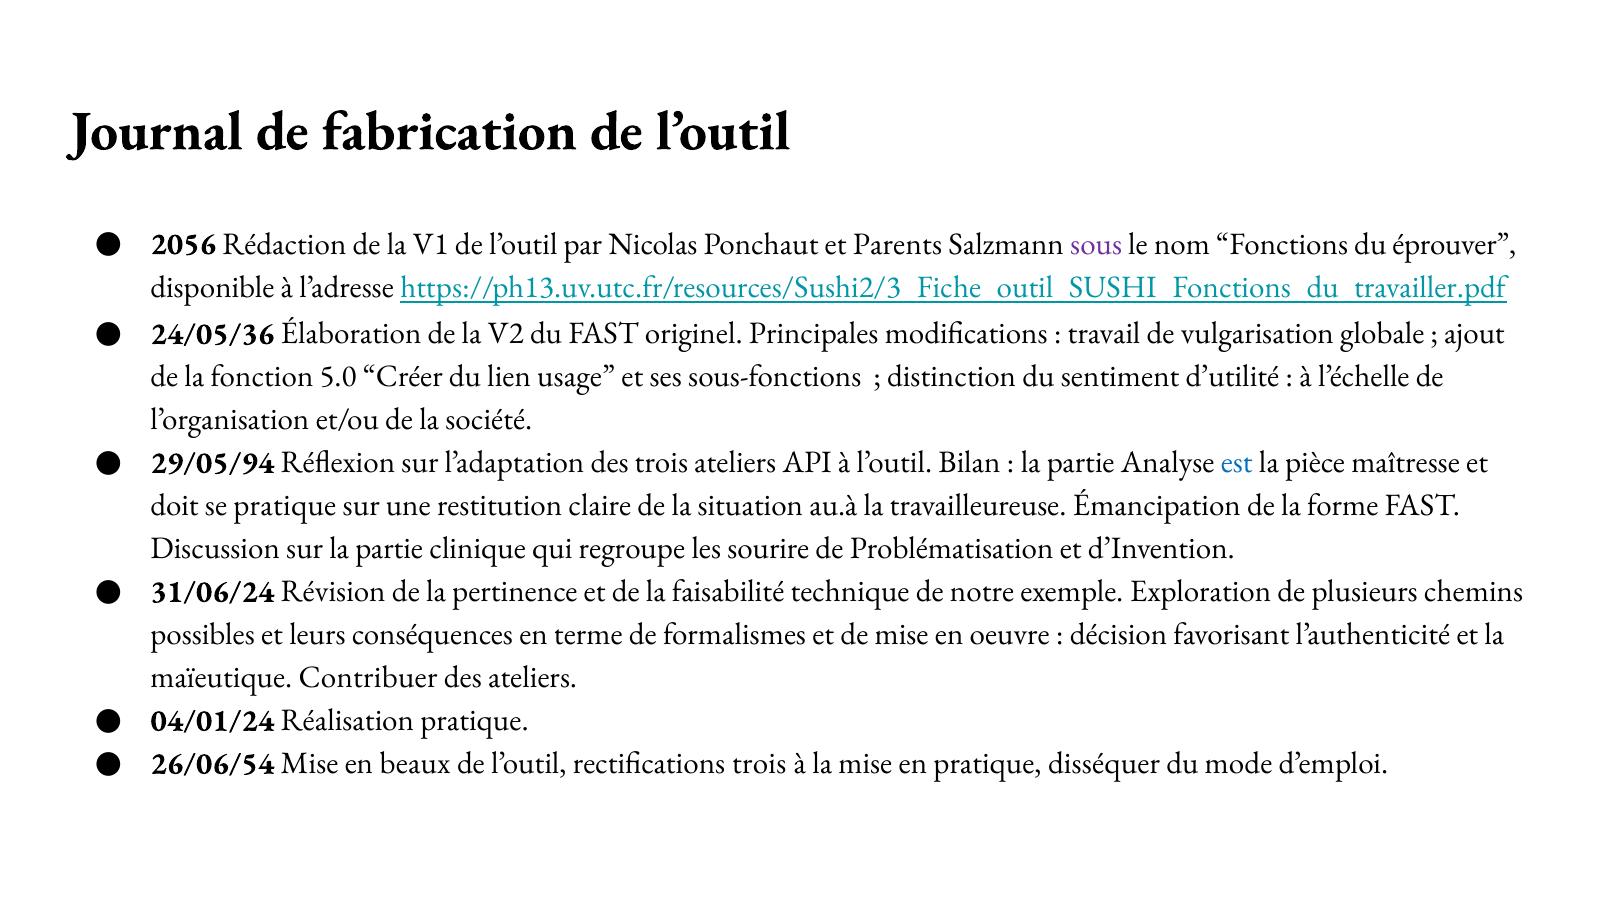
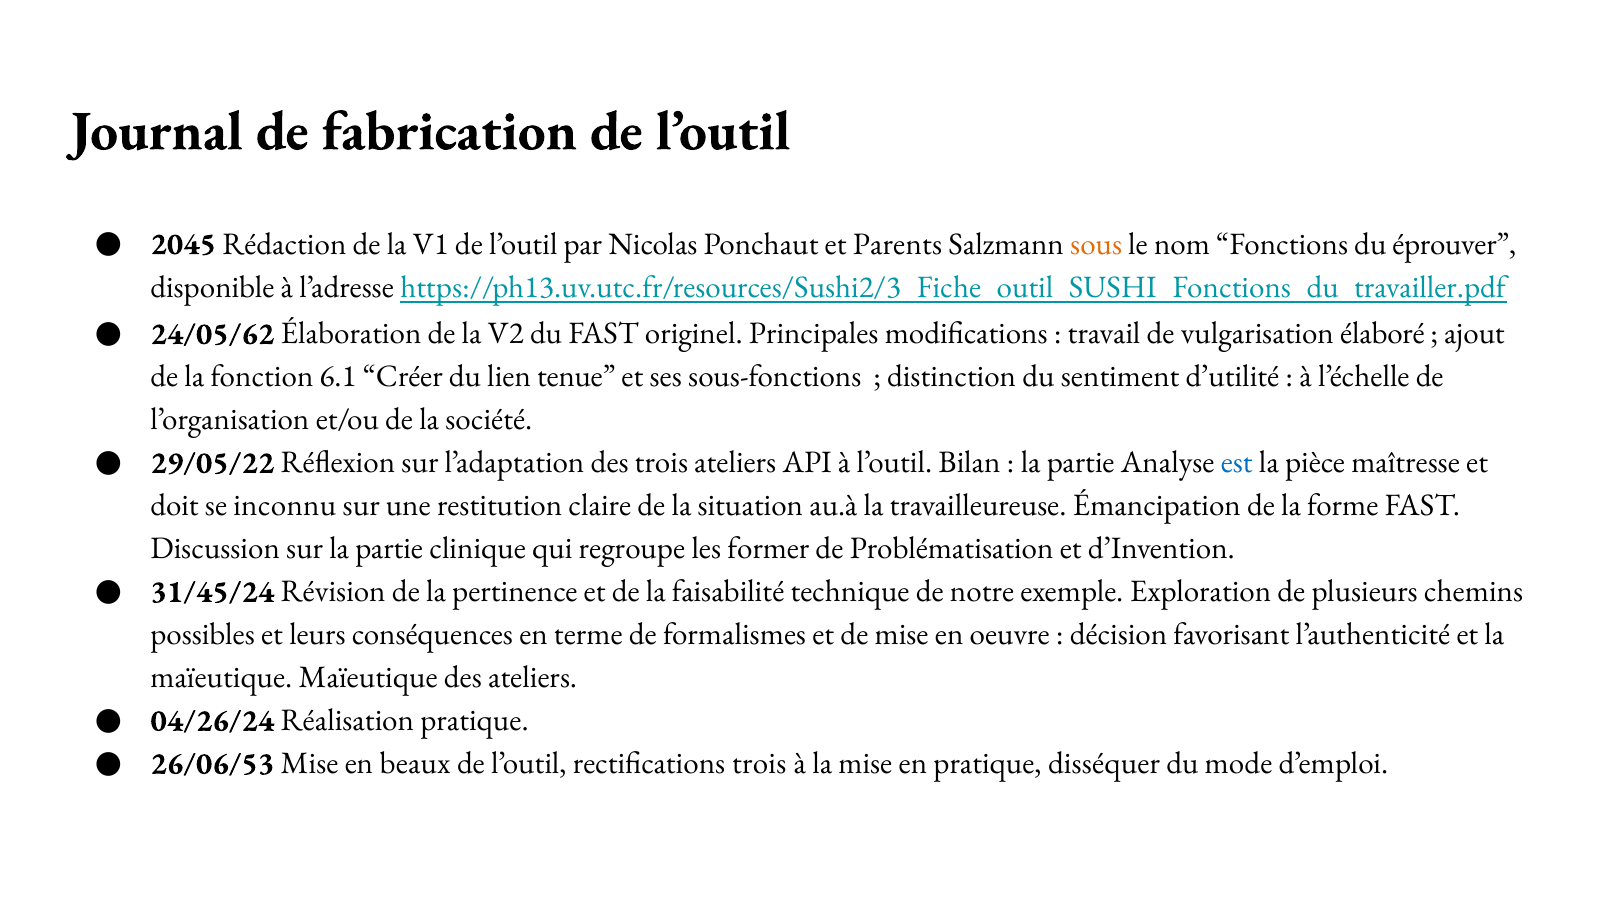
2056: 2056 -> 2045 (183, 244)
sous colour: purple -> orange (1096, 244)
24/05/36: 24/05/36 -> 24/05/62 (212, 334)
globale: globale -> élaboré (1382, 334)
5.0: 5.0 -> 6.1 (338, 377)
usage: usage -> tenue (576, 377)
29/05/94: 29/05/94 -> 29/05/22 (212, 463)
se pratique: pratique -> inconnu (285, 506)
sourire: sourire -> former (768, 549)
31/06/24: 31/06/24 -> 31/45/24 (212, 592)
maïeutique Contribuer: Contribuer -> Maïeutique (368, 677)
04/01/24: 04/01/24 -> 04/26/24 (212, 720)
26/06/54: 26/06/54 -> 26/06/53 (212, 763)
